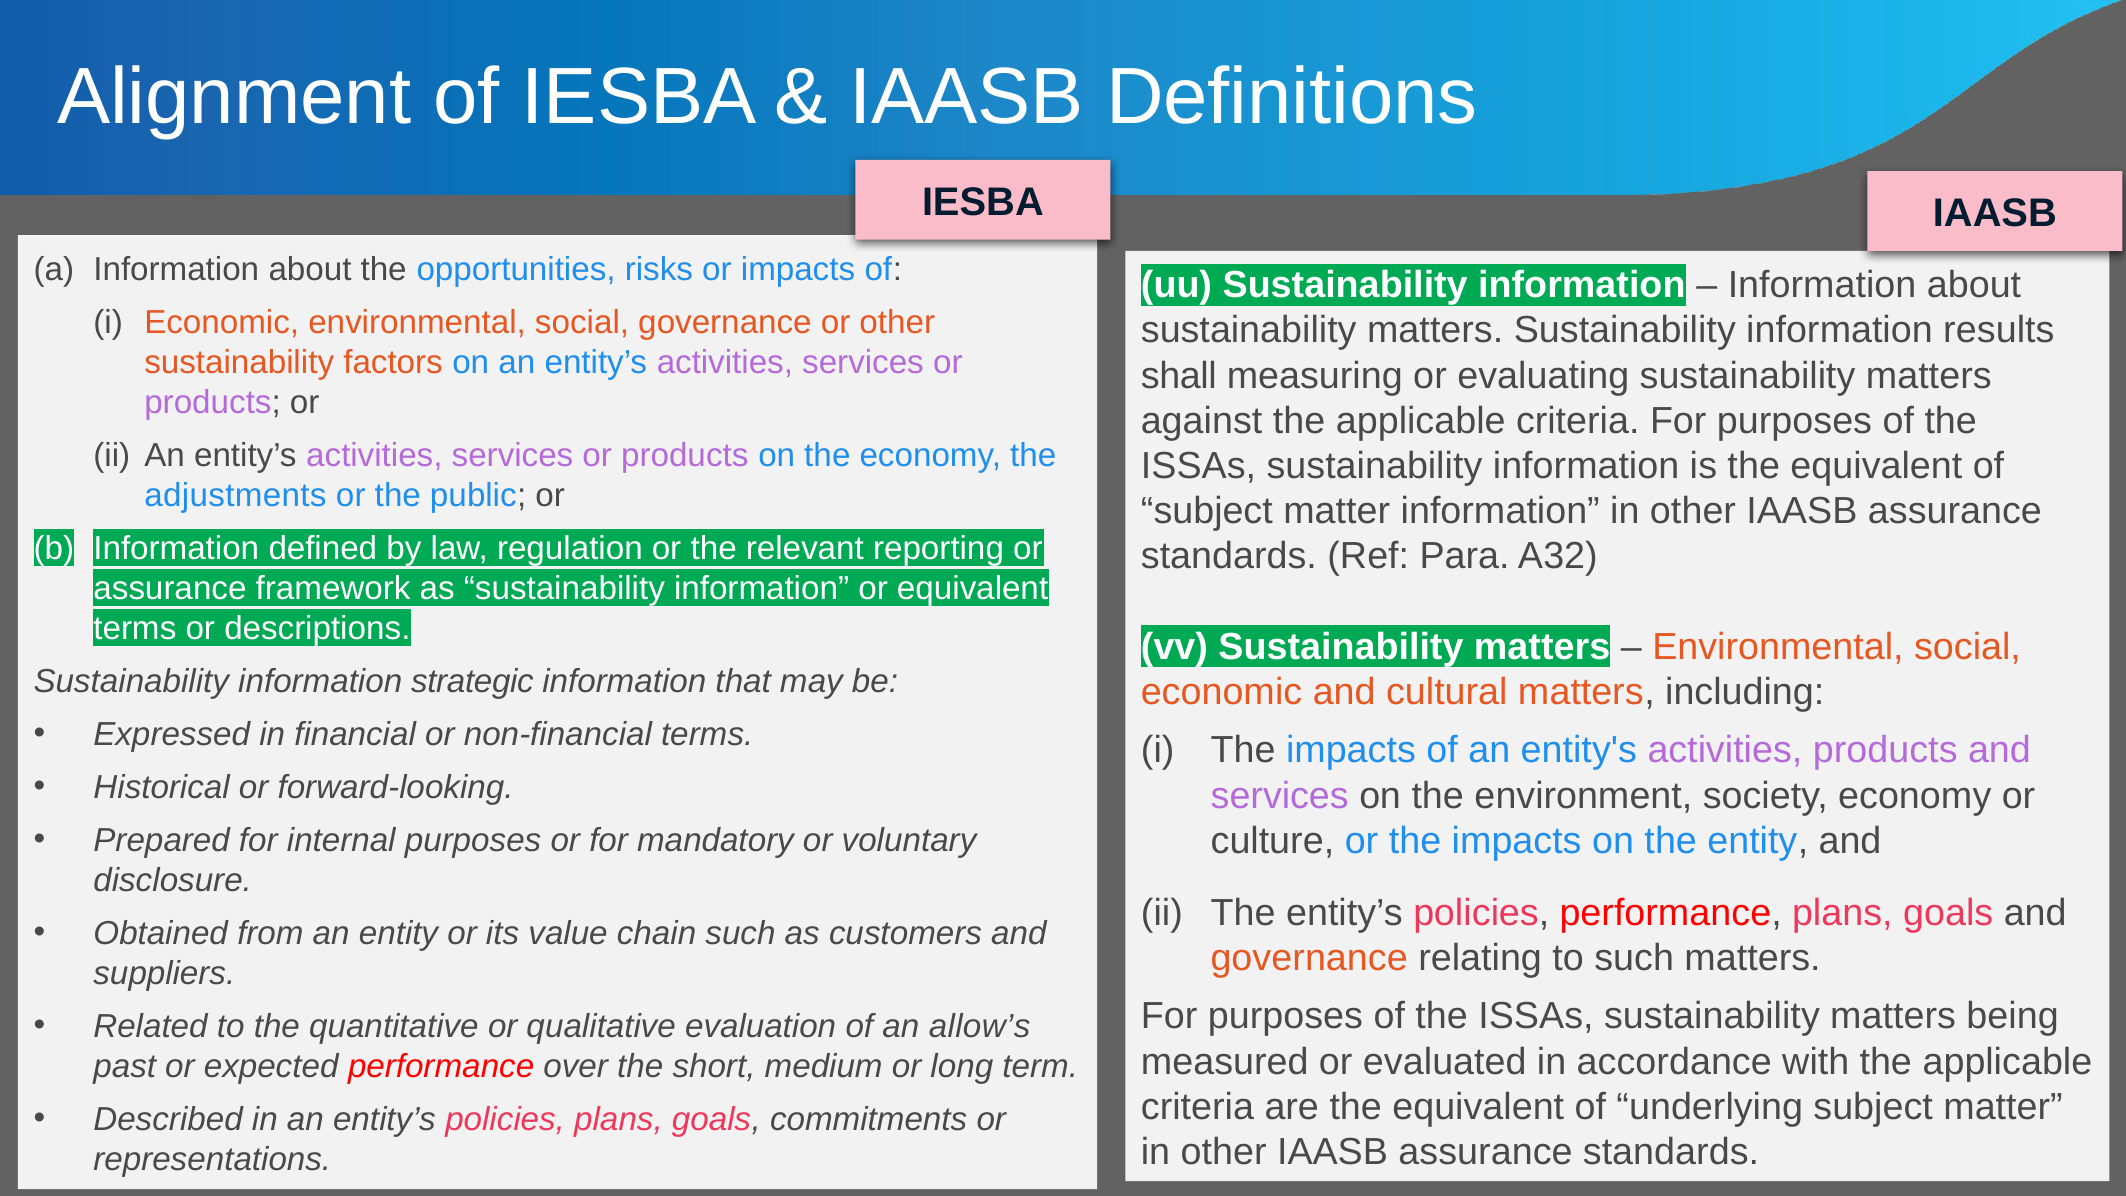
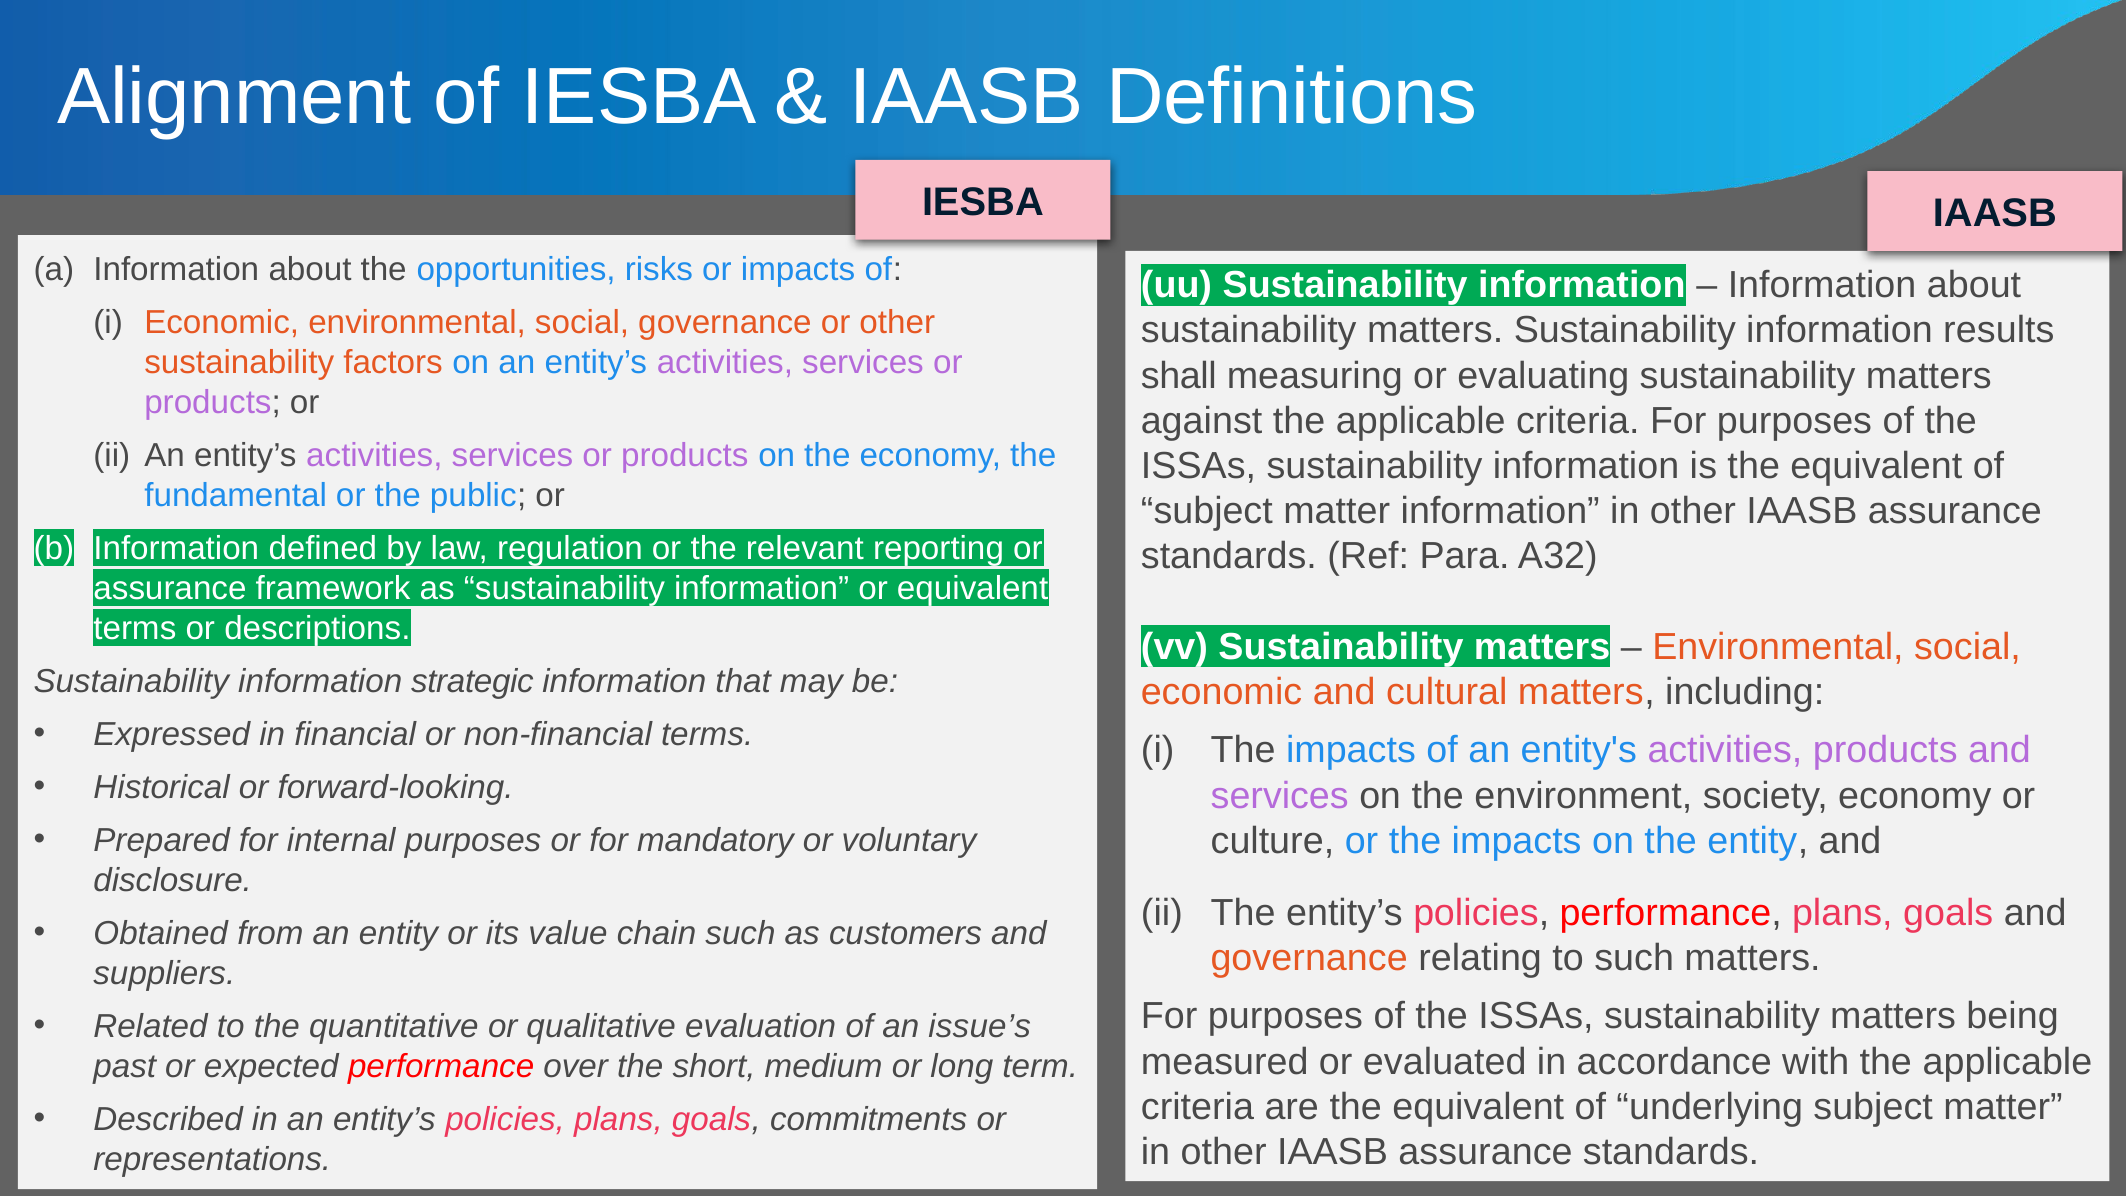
adjustments: adjustments -> fundamental (236, 495)
allow’s: allow’s -> issue’s (980, 1027)
